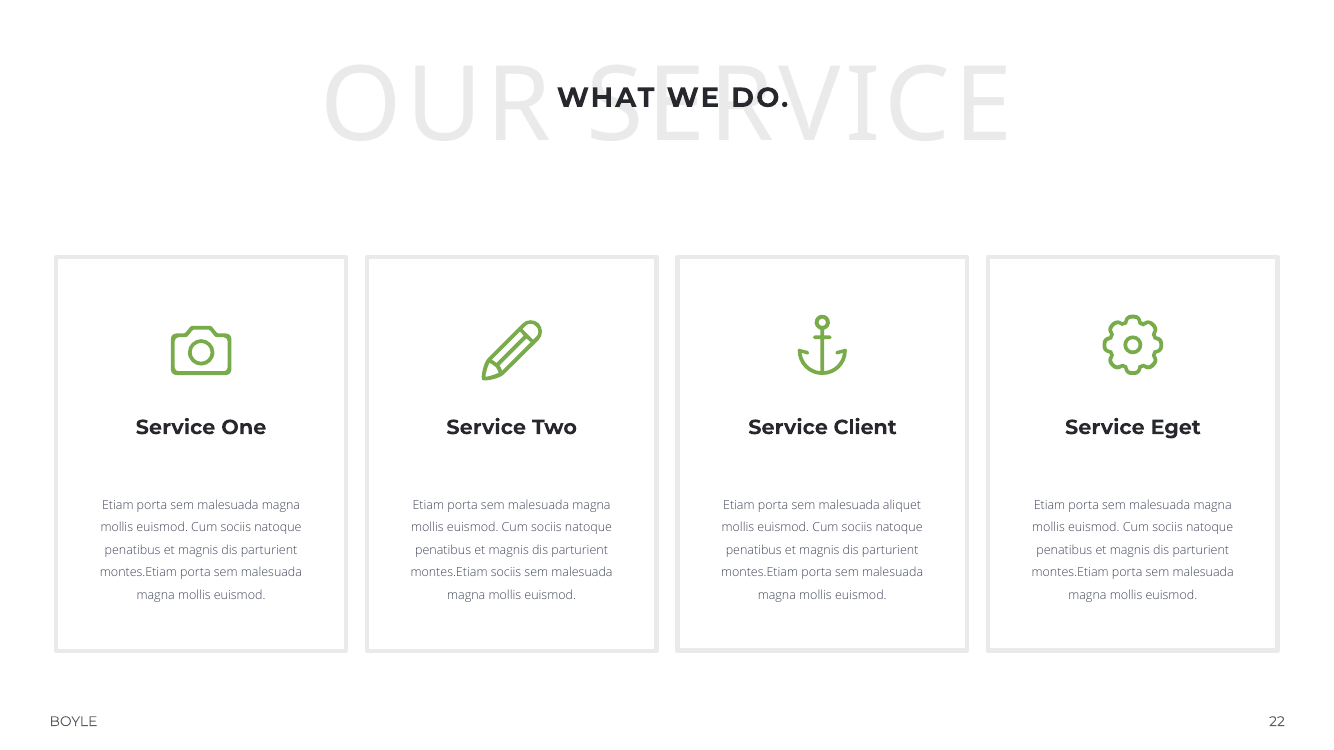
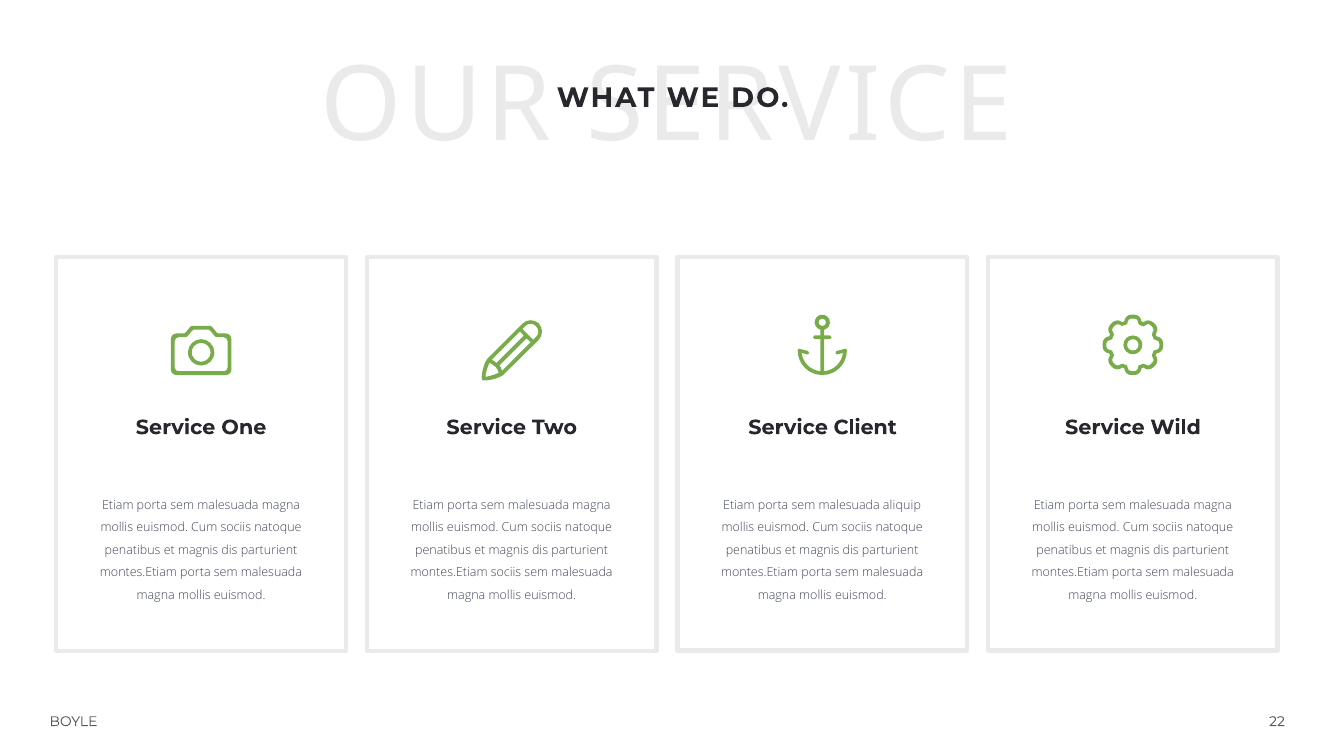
Eget: Eget -> Wild (1176, 428)
aliquet: aliquet -> aliquip (902, 505)
